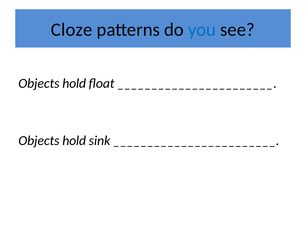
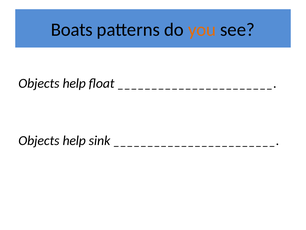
Cloze: Cloze -> Boats (72, 30)
you colour: blue -> orange (202, 30)
hold: hold -> help (74, 83)
hold: hold -> help (74, 140)
